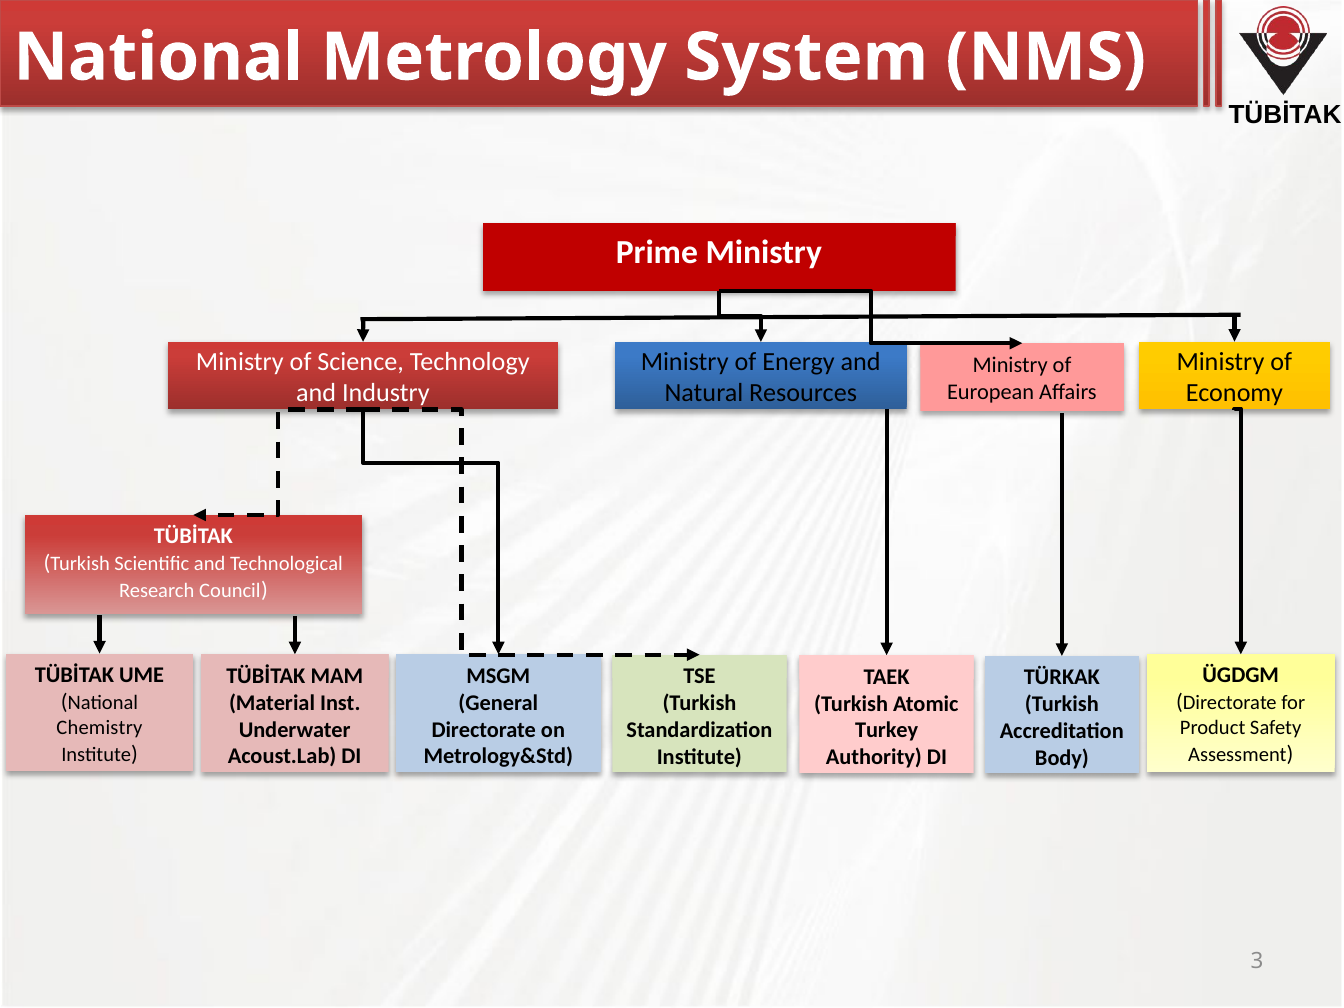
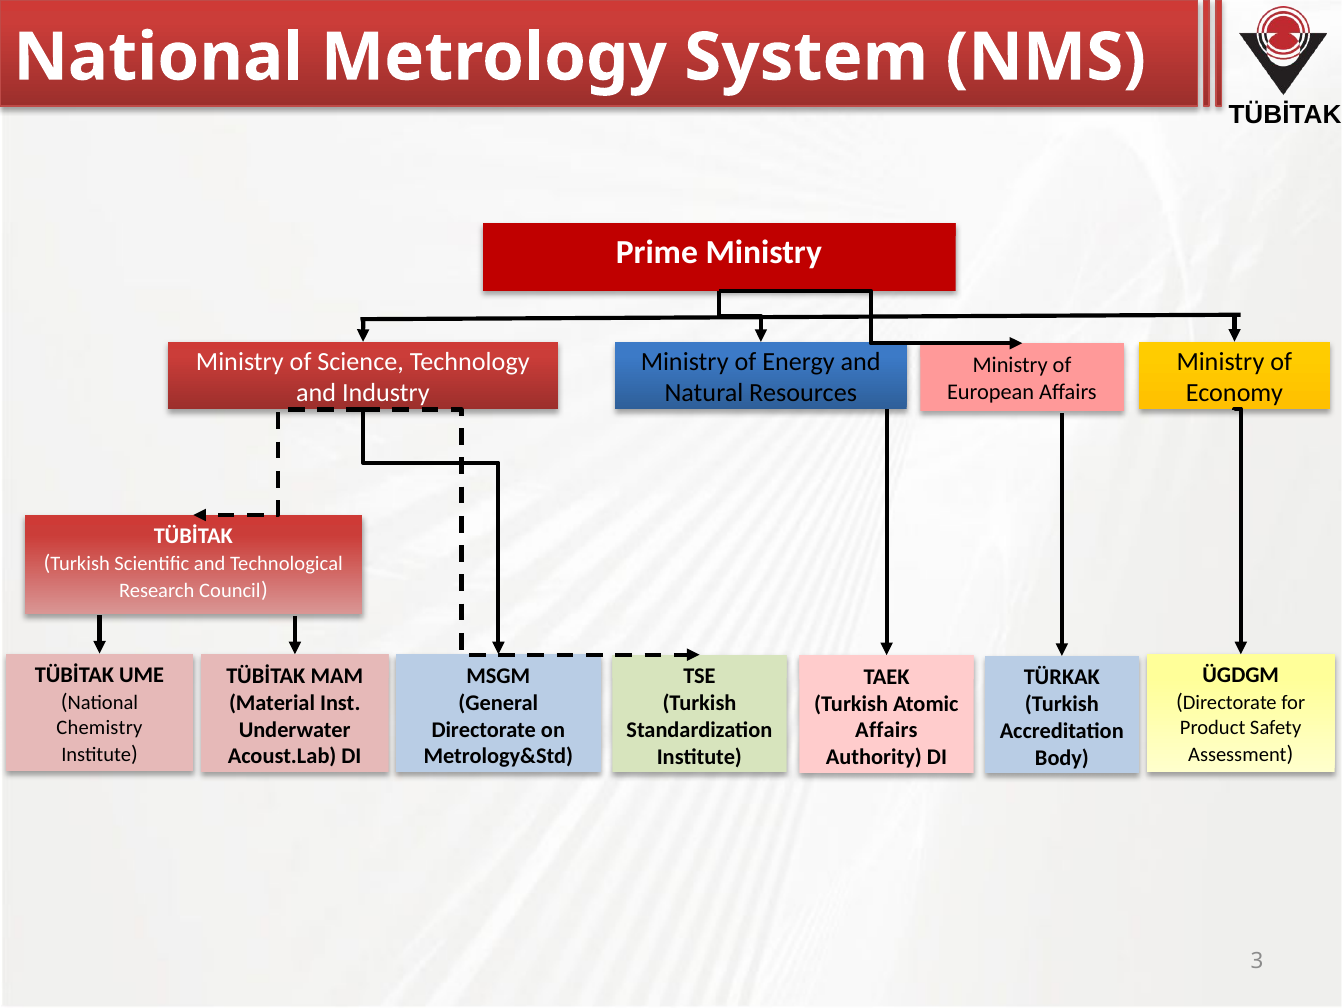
Turkey: Turkey -> Affairs (886, 731)
